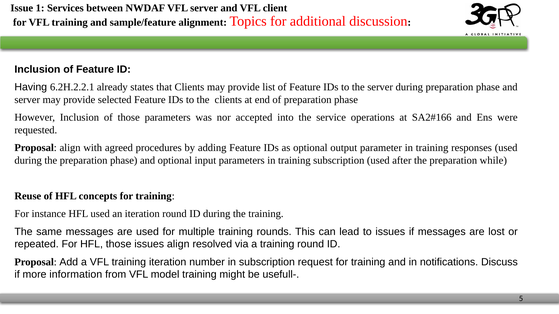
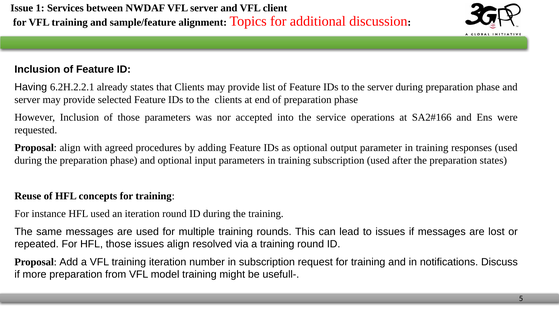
preparation while: while -> states (493, 161)
more information: information -> preparation (76, 275)
